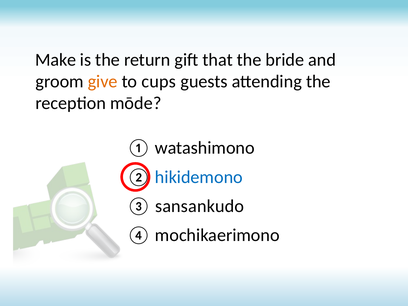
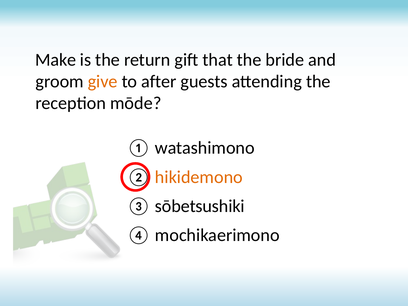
cups: cups -> after (159, 82)
hikidemono colour: blue -> orange (199, 177)
sansankudo: sansankudo -> sōbetsushiki (200, 206)
